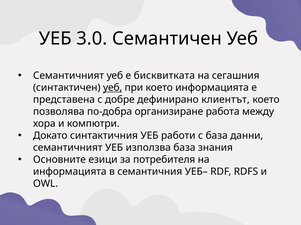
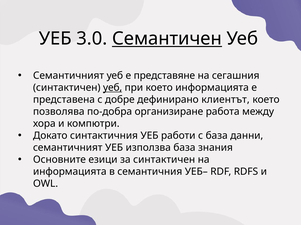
Семантичен underline: none -> present (167, 39)
бисквитката: бисквитката -> представяне (164, 76)
за потребителя: потребителя -> синтактичен (164, 160)
